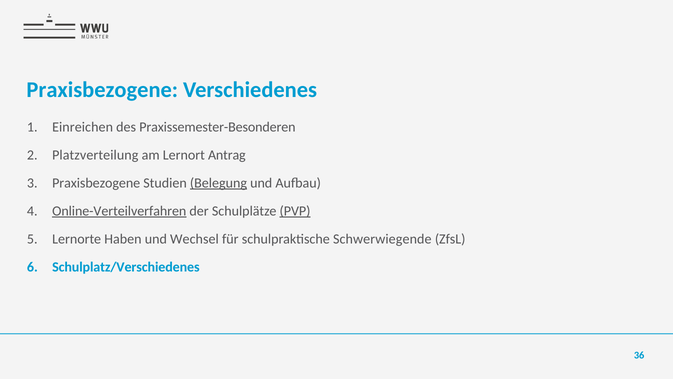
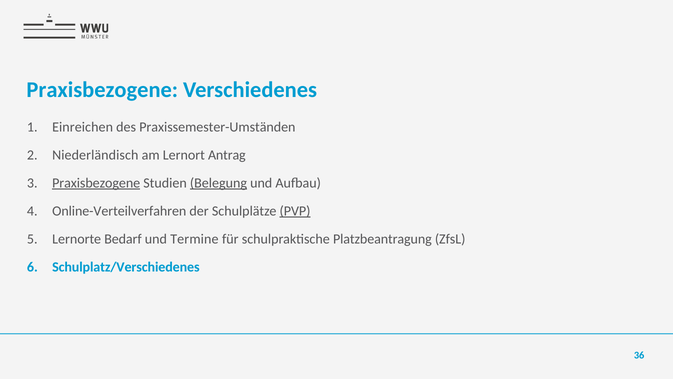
Praxissemester-Besonderen: Praxissemester-Besonderen -> Praxissemester-Umständen (217, 127)
Platzverteilung: Platzverteilung -> Niederländisch (95, 155)
Praxisbezogene underline: none -> present (96, 183)
Online-Verteilverfahren underline: present -> none (119, 211)
Haben: Haben -> Bedarf (123, 239)
Wechsel: Wechsel -> Termine (194, 239)
Schwerwiegende: Schwerwiegende -> Platzbeantragung (382, 239)
